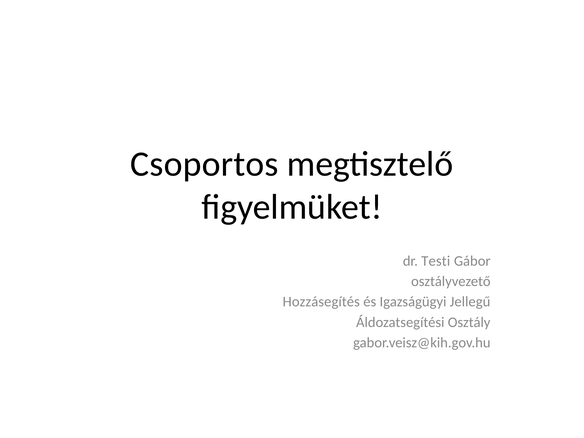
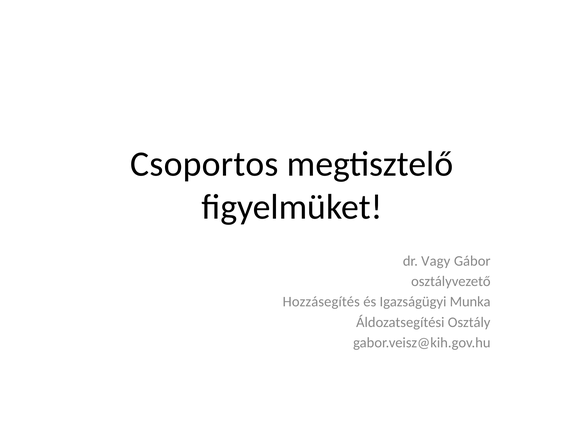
Testi: Testi -> Vagy (436, 261)
Jellegű: Jellegű -> Munka (470, 302)
